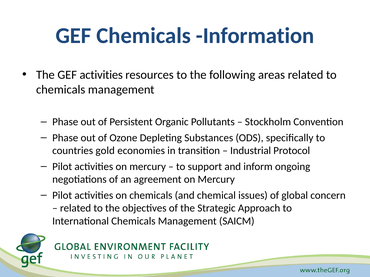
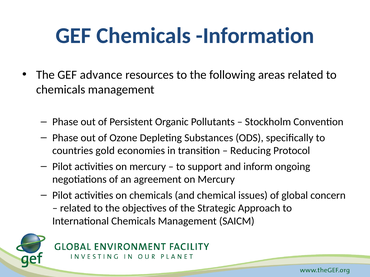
GEF activities: activities -> advance (101, 75)
Industrial: Industrial -> Reducing (251, 151)
